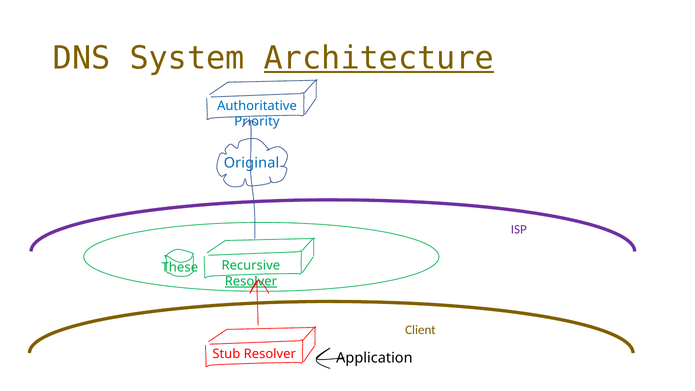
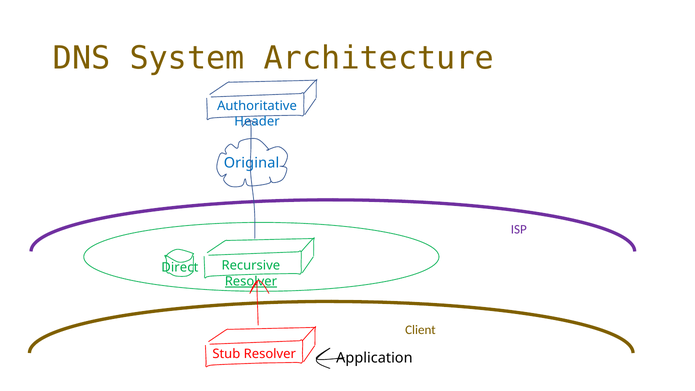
Architecture underline: present -> none (379, 58)
Priority: Priority -> Header (257, 121)
These: These -> Direct (180, 267)
